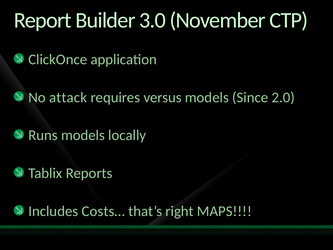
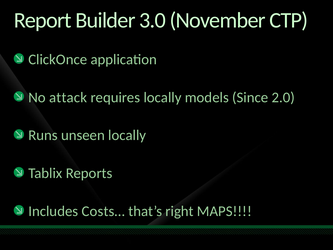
requires versus: versus -> locally (162, 97)
Runs models: models -> unseen (83, 135)
